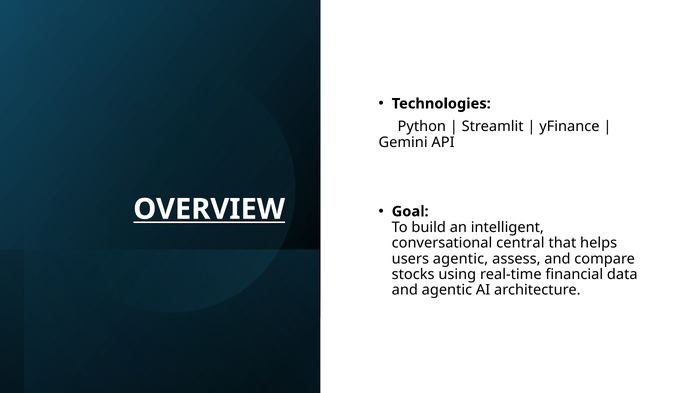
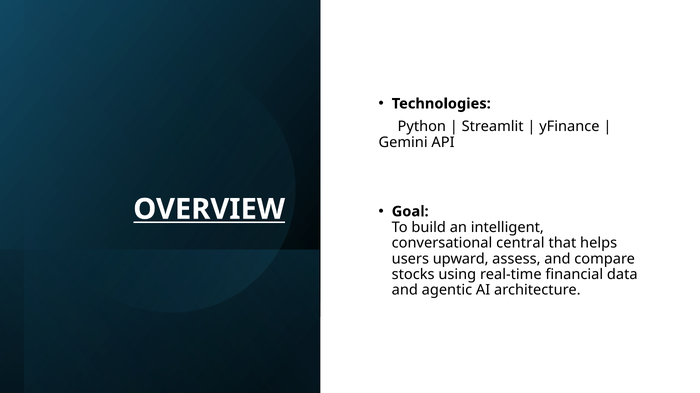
users agentic: agentic -> upward (461, 259)
